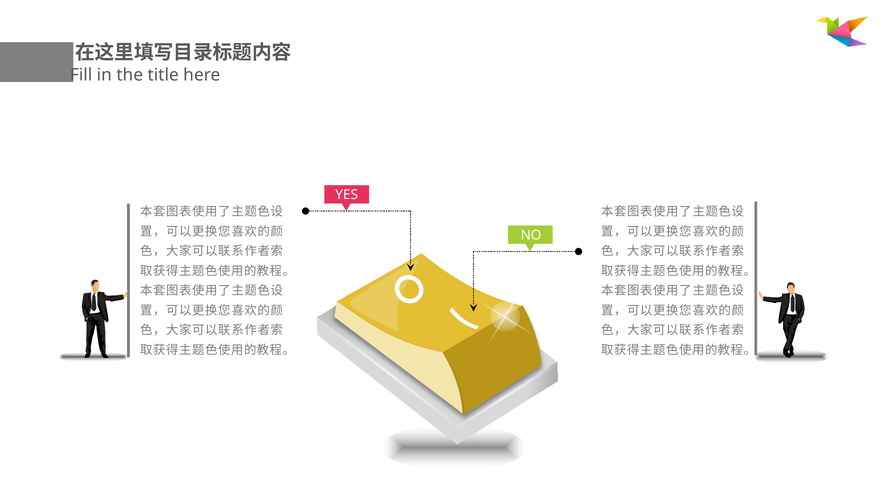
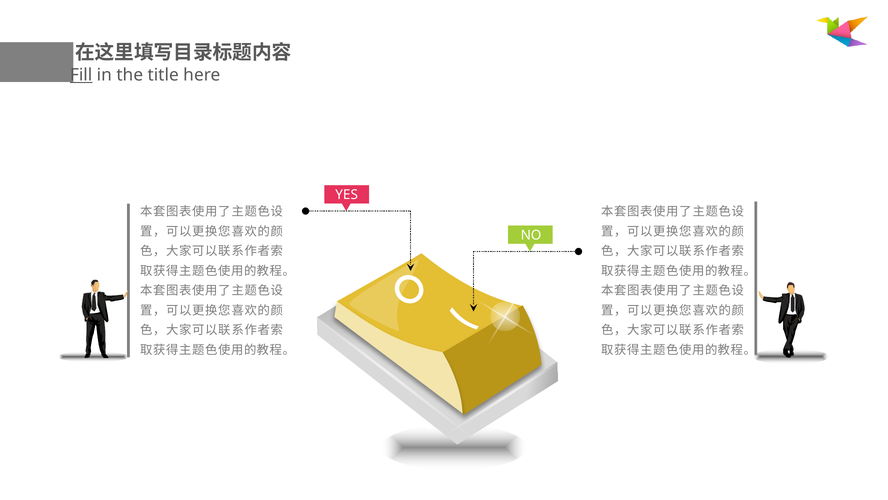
Fill underline: none -> present (81, 75)
